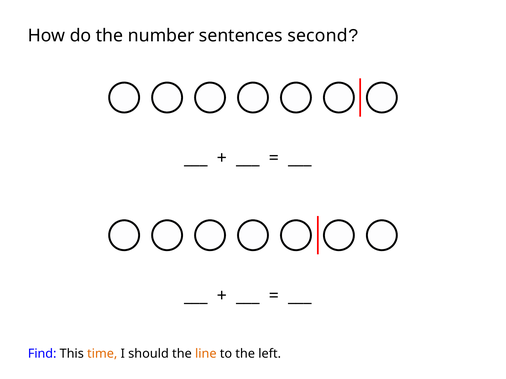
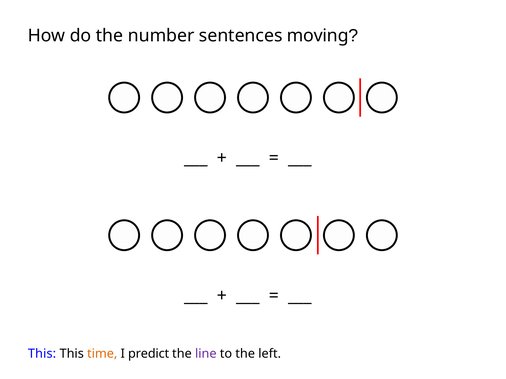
second: second -> moving (318, 36)
Find: Find -> This (42, 354)
should: should -> predict (149, 354)
line colour: orange -> purple (206, 354)
